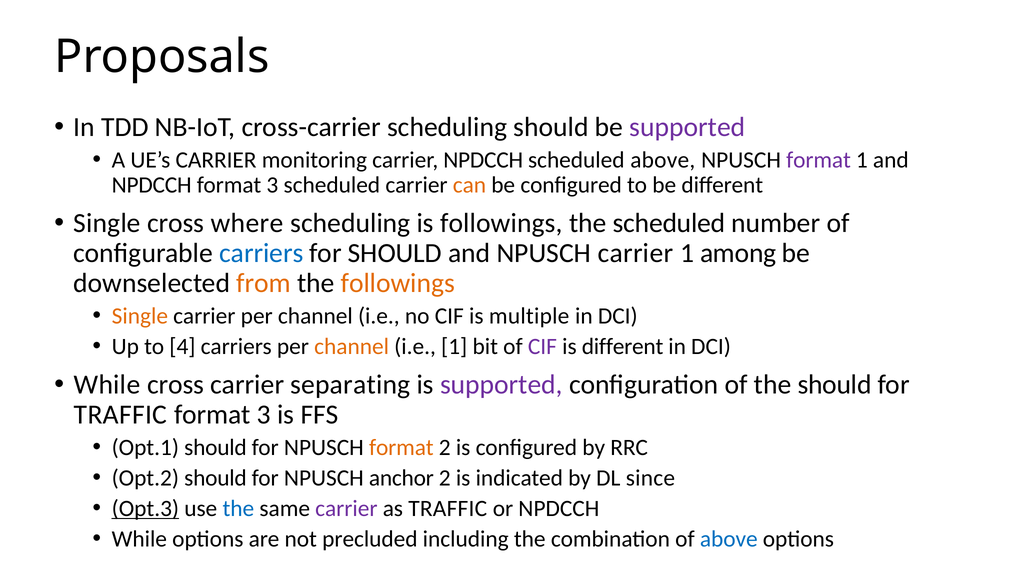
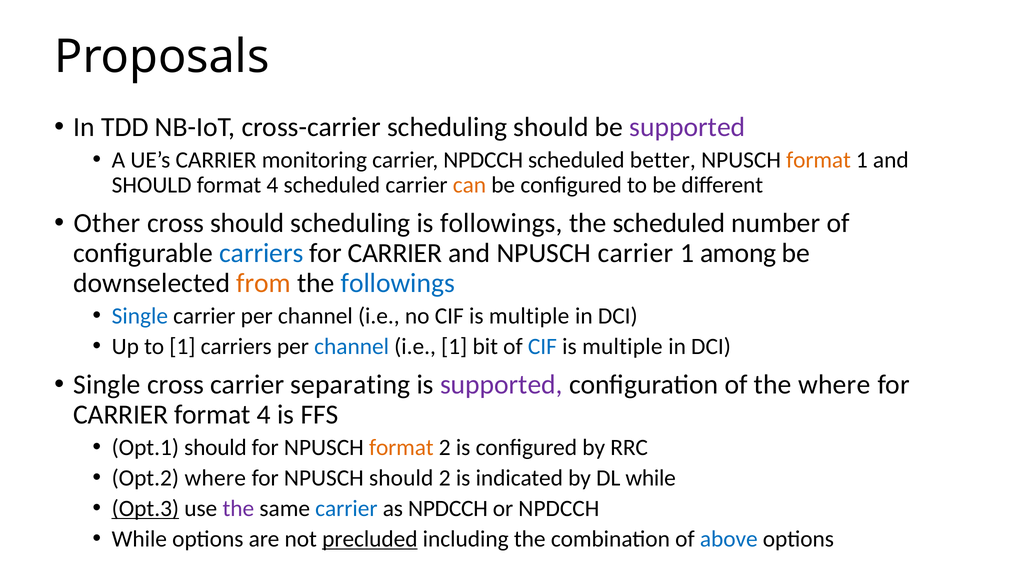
scheduled above: above -> better (663, 160)
format colour: purple -> orange (819, 160)
NPDCCH: NPDCCH -> SHOULD (152, 185)
3: 3 -> 4 (272, 185)
Single: Single -> Other (107, 223)
cross where: where -> should (247, 223)
SHOULD: SHOULD -> CARRIER (395, 253)
followings colour: orange -> blue (398, 283)
Single colour: orange -> blue (140, 316)
to 4: 4 -> 1 (182, 347)
channel colour: orange -> blue (352, 347)
CIF colour: purple -> blue (542, 347)
different: different -> multiple (622, 347)
While: While -> Single (107, 385)
the should: should -> where (834, 385)
TRAFFIC: TRAFFIC -> CARRIER (121, 415)
3: 3 -> 4 (264, 415)
Opt.2 should: should -> where (215, 478)
NPUSCH anchor: anchor -> should (401, 478)
DL since: since -> while (651, 478)
the colour: blue -> purple (238, 509)
carrier colour: purple -> blue (346, 509)
as TRAFFIC: TRAFFIC -> NPDCCH (448, 509)
precluded underline: none -> present (370, 539)
